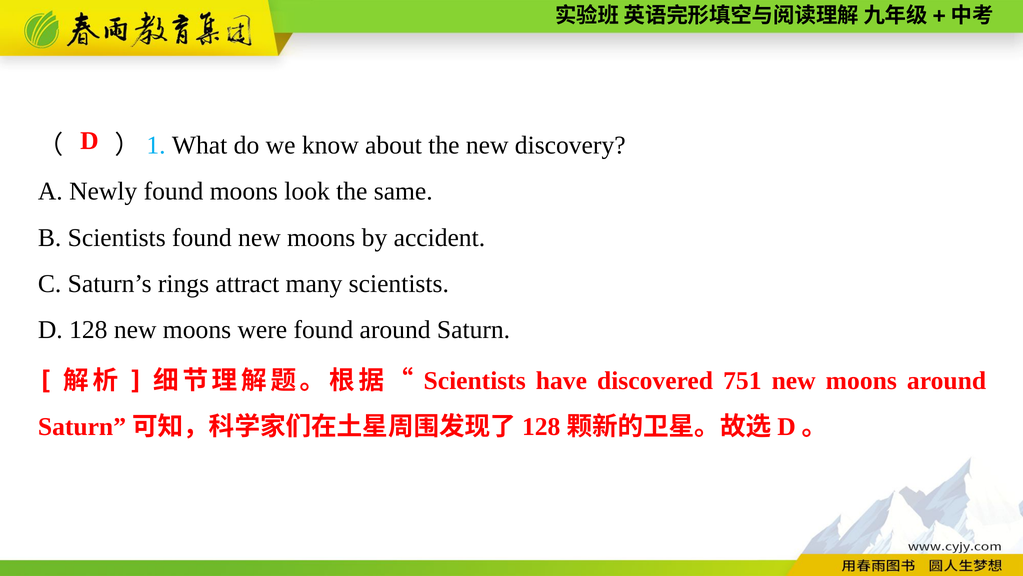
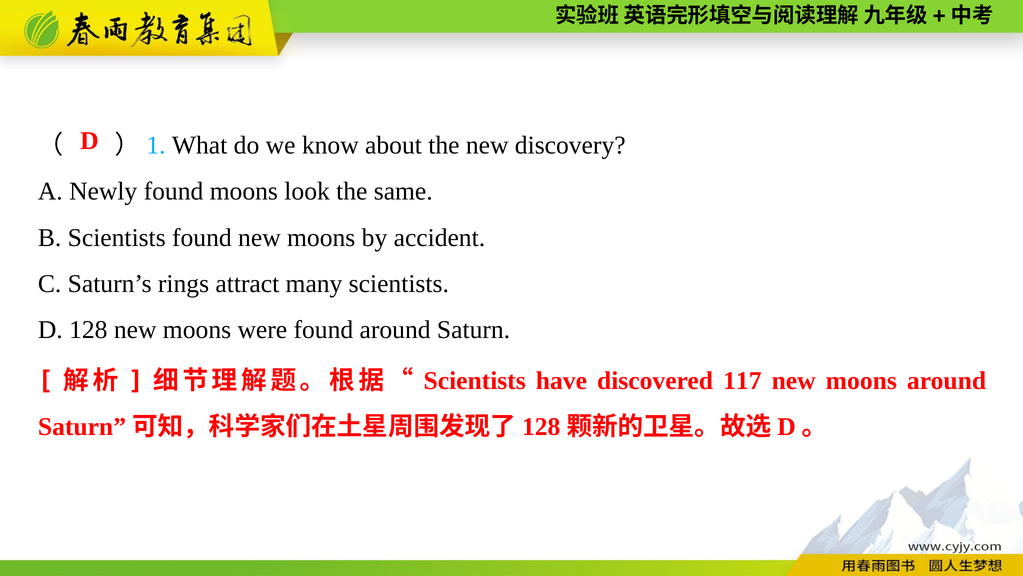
751: 751 -> 117 (742, 380)
